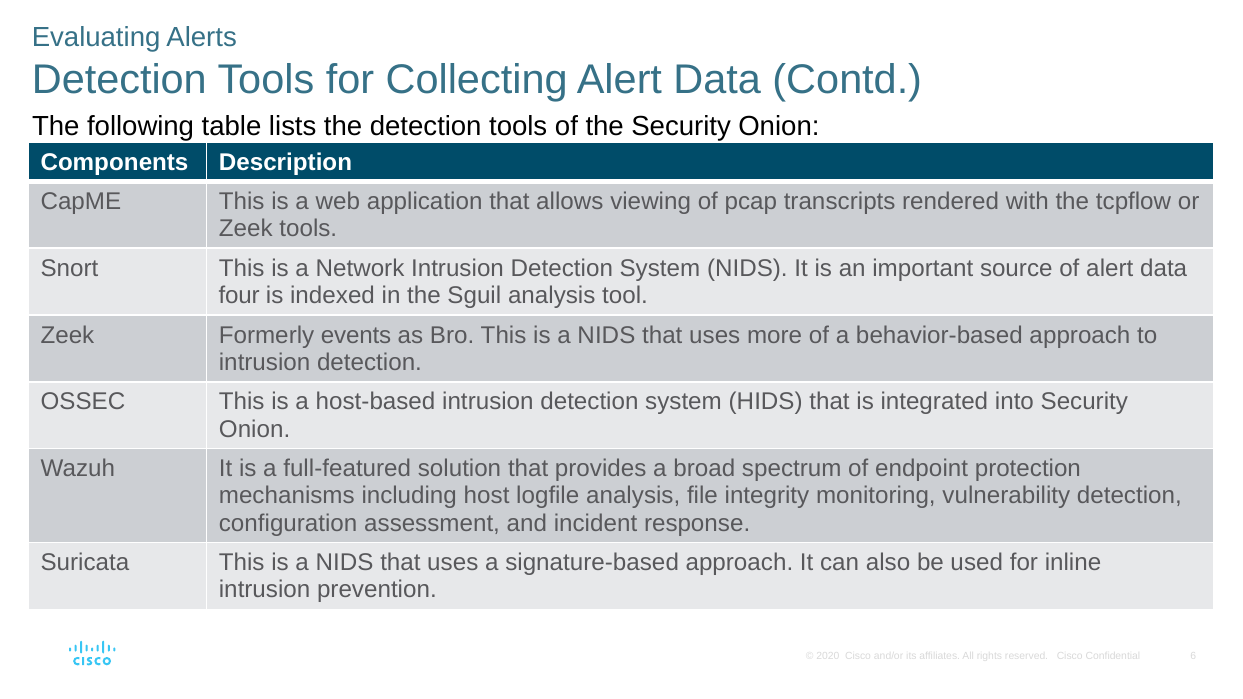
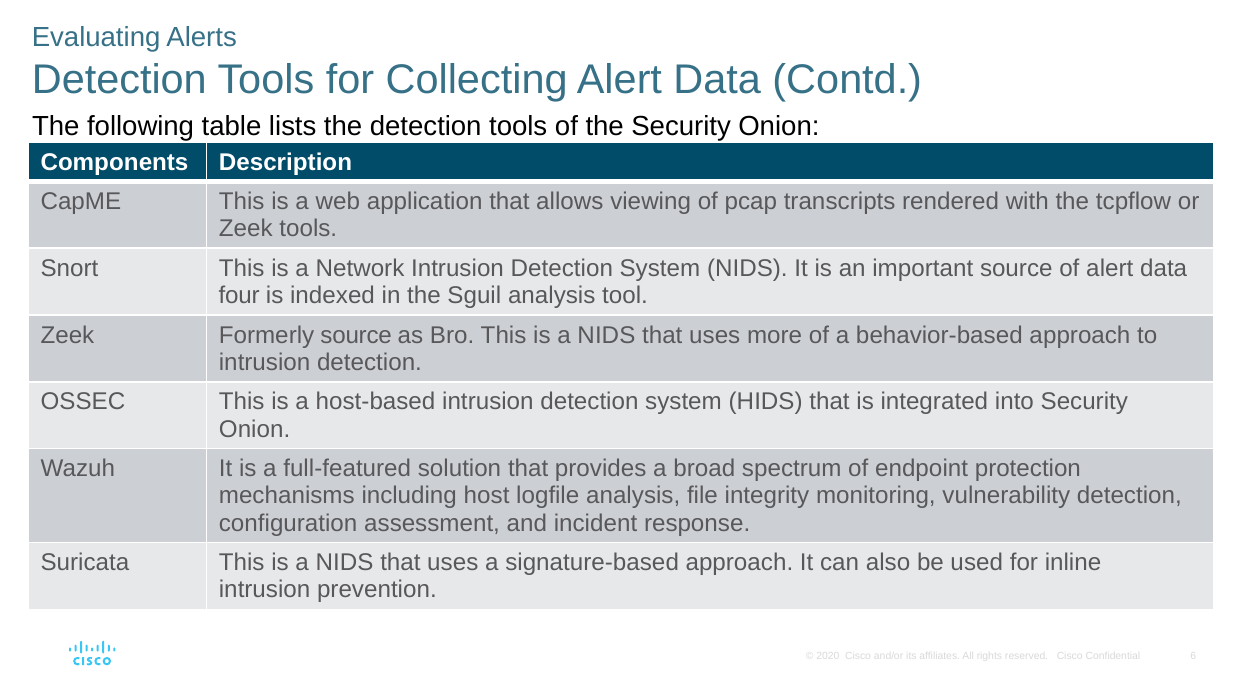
Formerly events: events -> source (356, 335)
